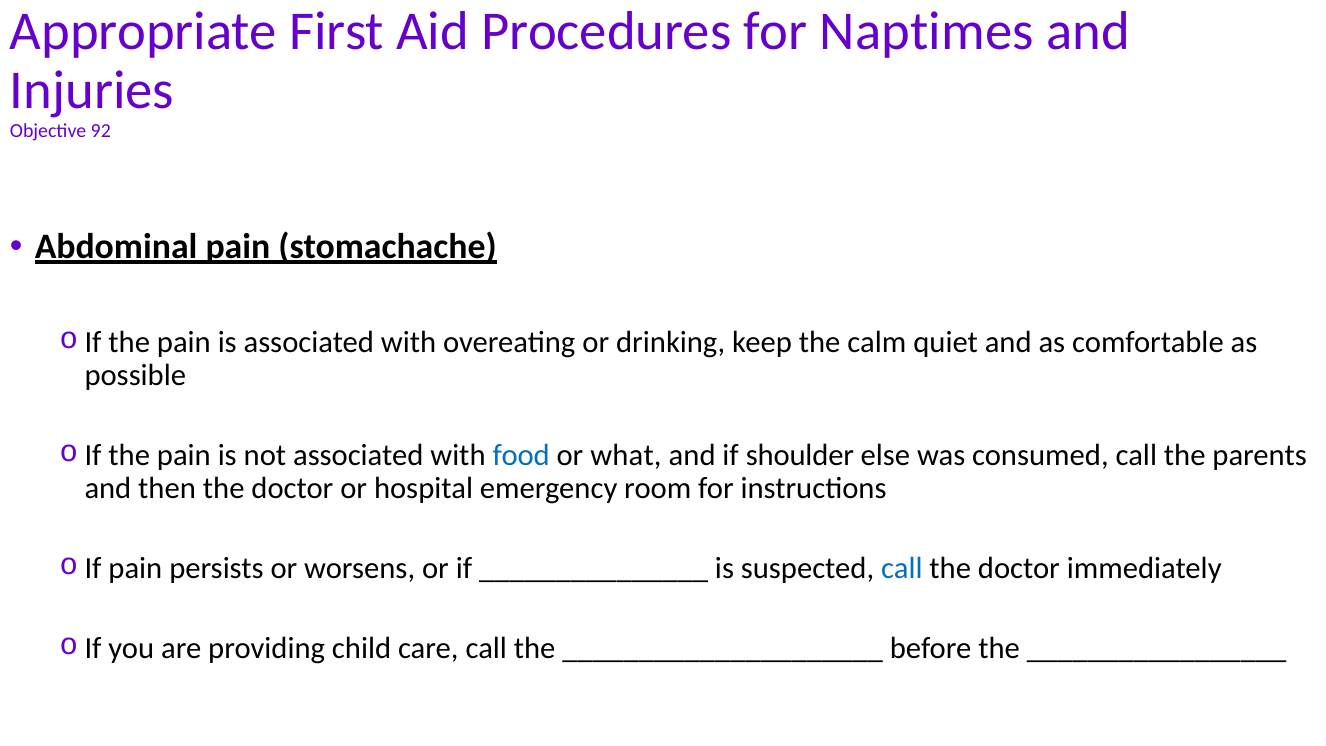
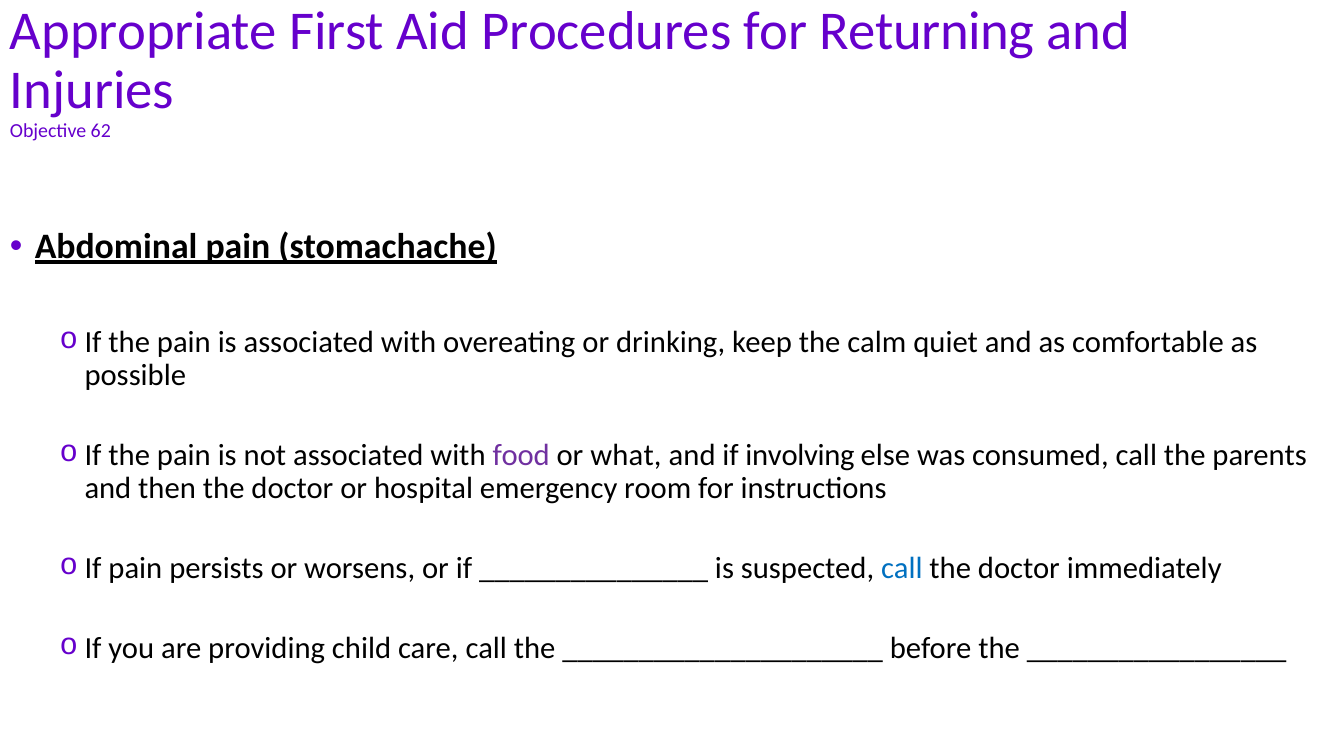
Naptimes: Naptimes -> Returning (927, 31)
92: 92 -> 62 (101, 131)
food colour: blue -> purple (521, 455)
shoulder: shoulder -> involving (800, 455)
